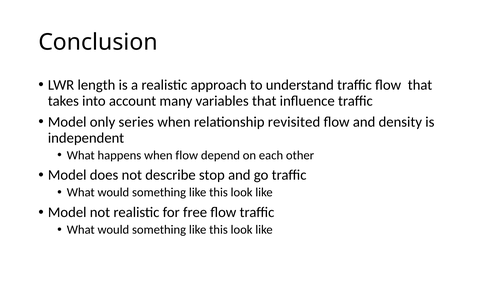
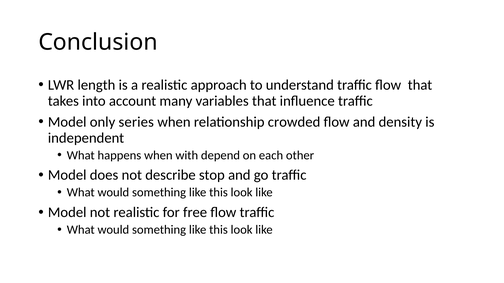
revisited: revisited -> crowded (294, 122)
when flow: flow -> with (187, 155)
